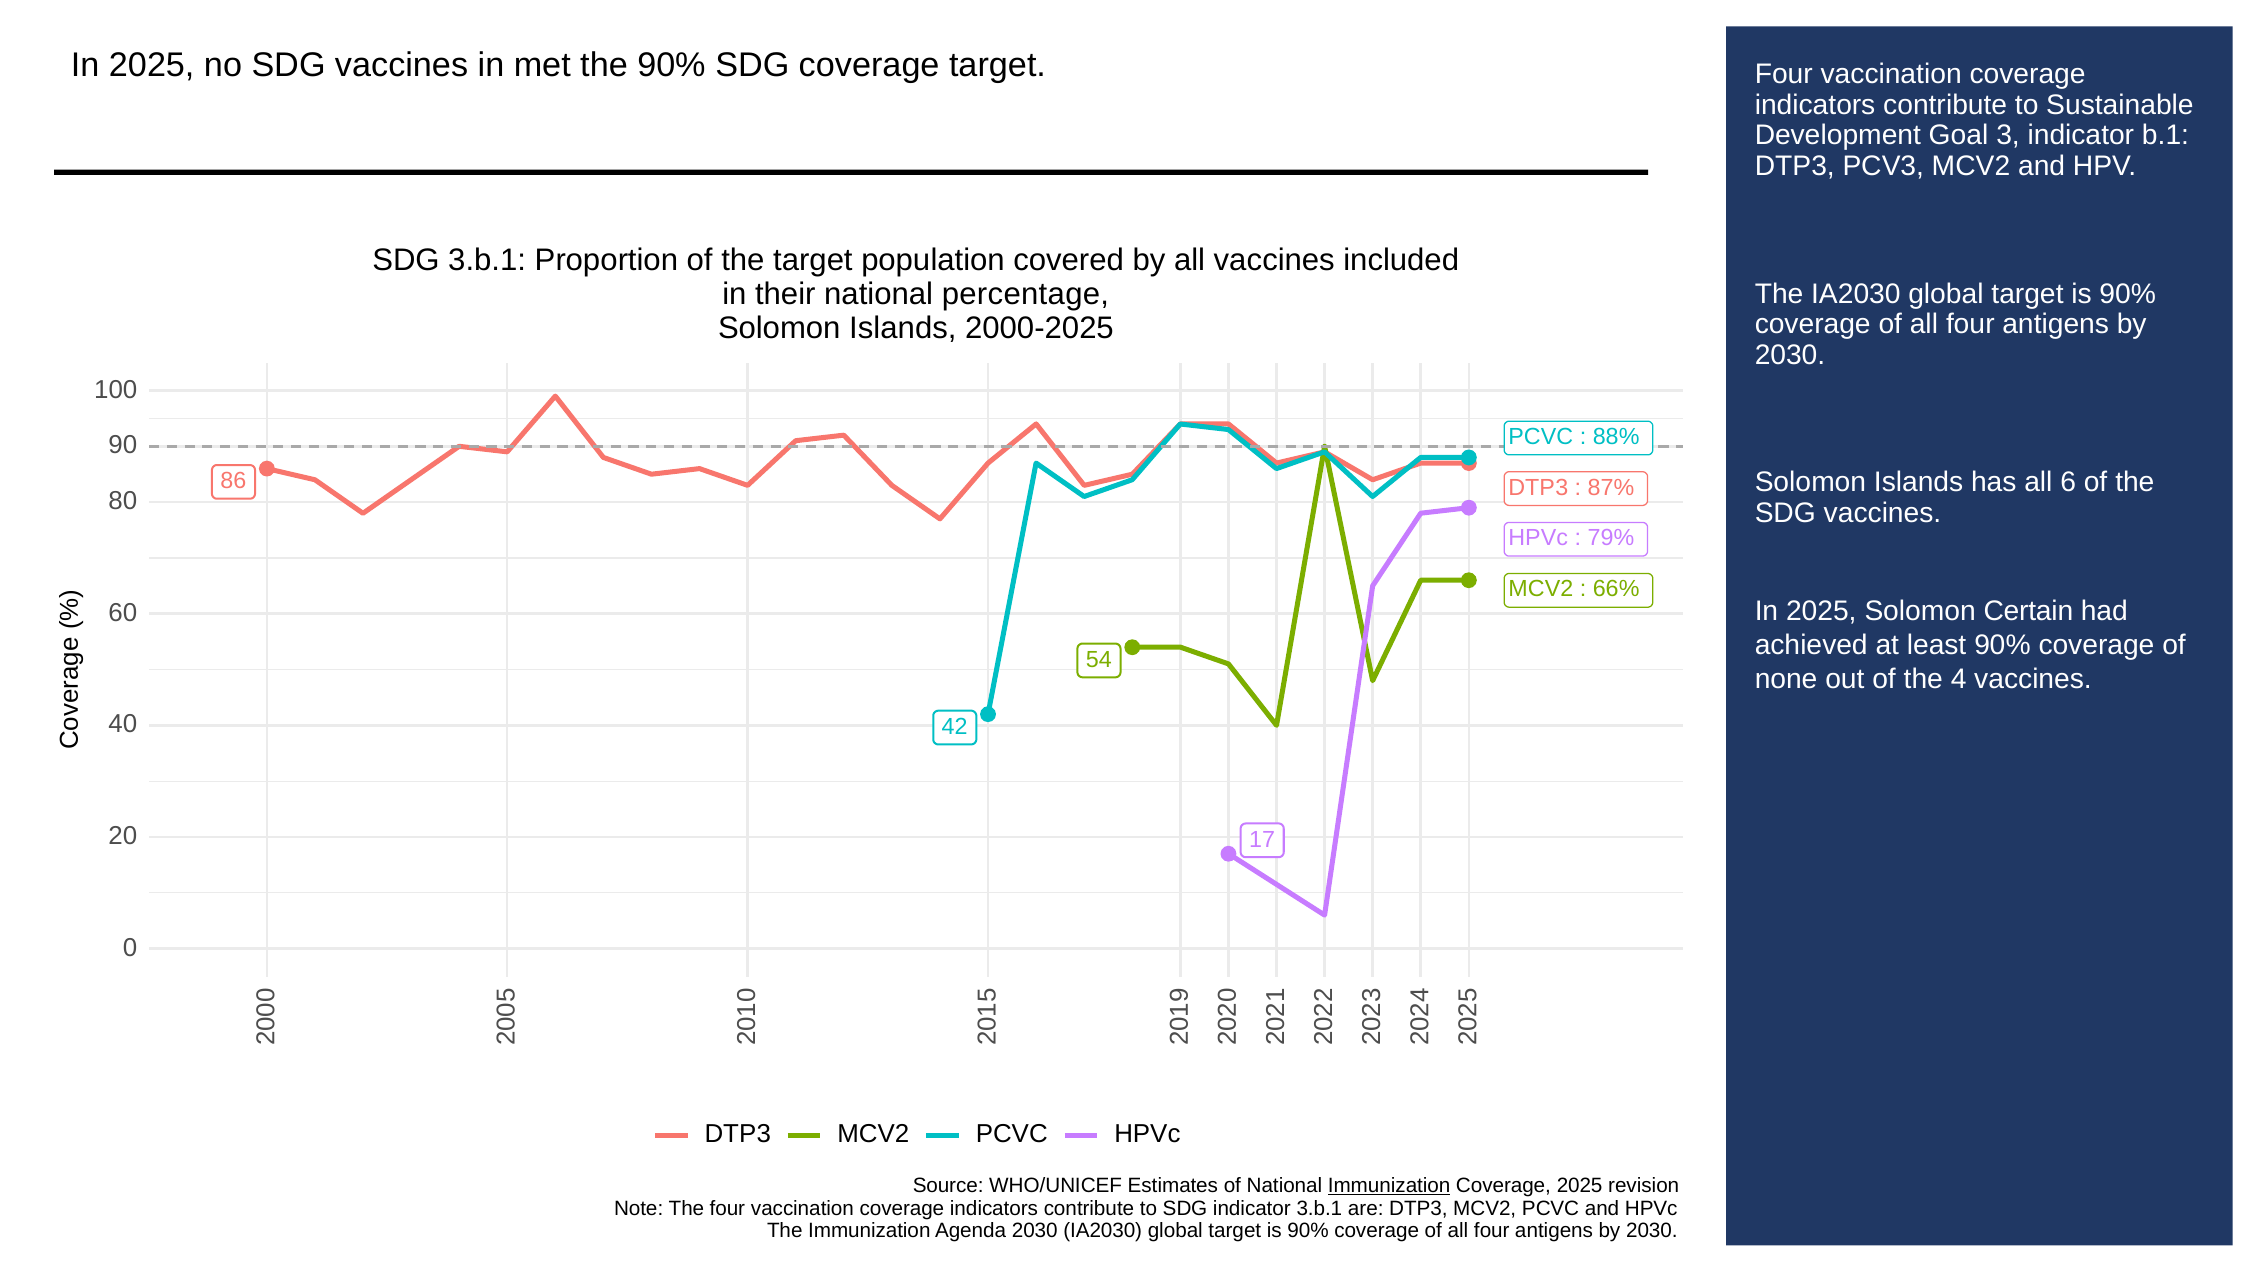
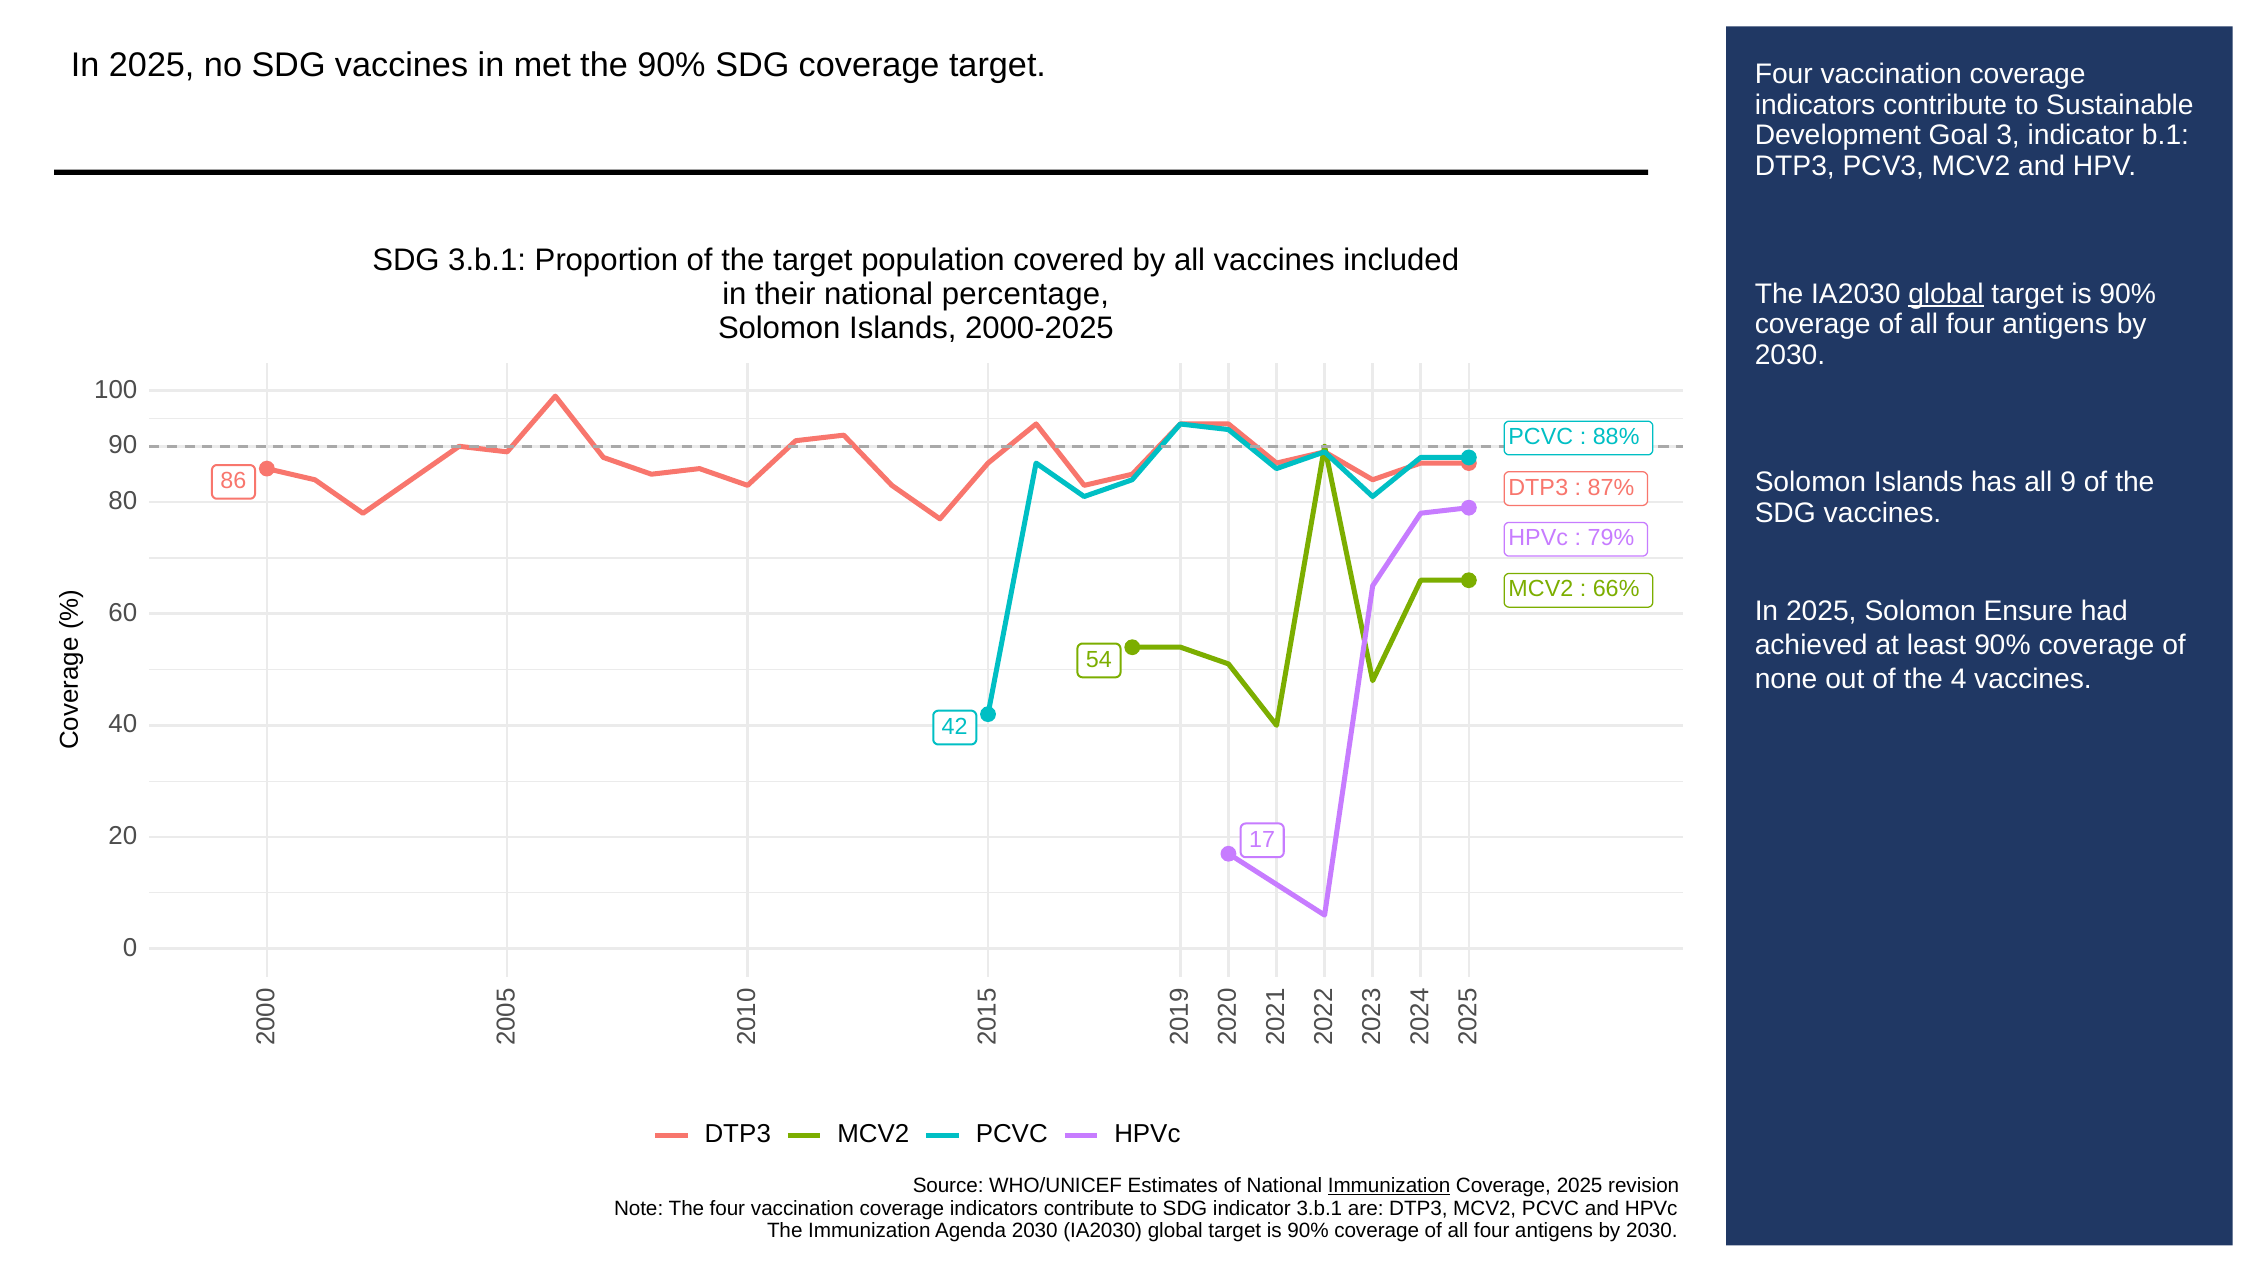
global underline: none -> present (1946, 294)
all 6: 6 -> 9 (2068, 482)
Certain: Certain -> Ensure (2028, 611)
